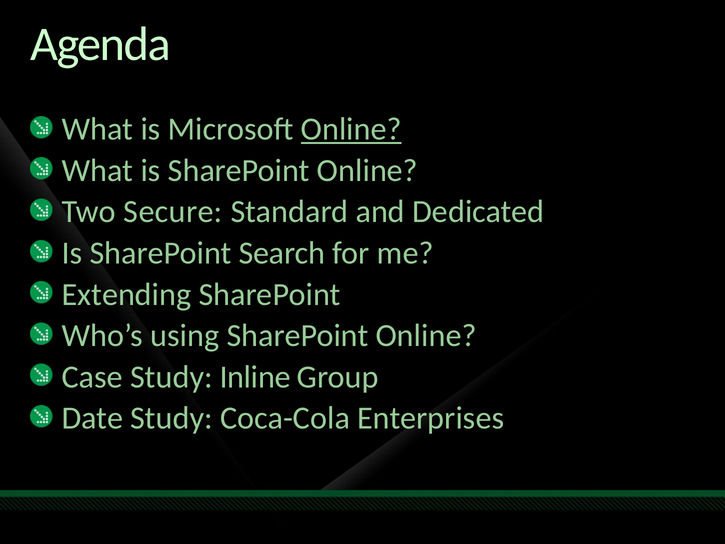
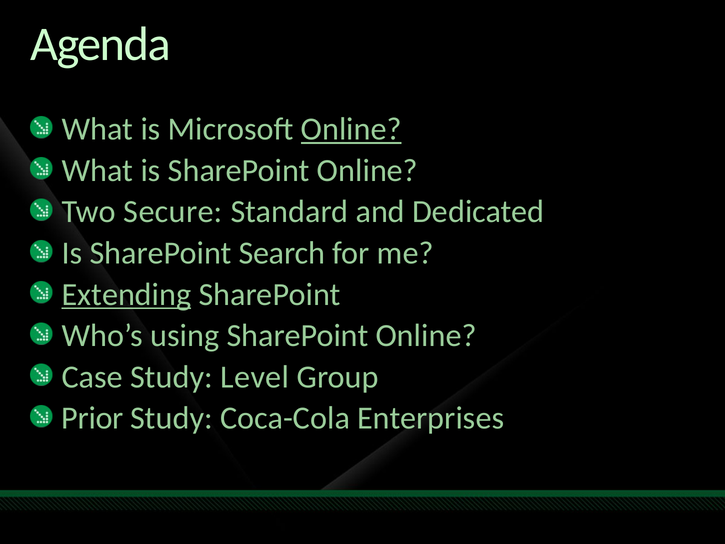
Extending underline: none -> present (126, 294)
Inline: Inline -> Level (255, 377)
Date: Date -> Prior (92, 418)
